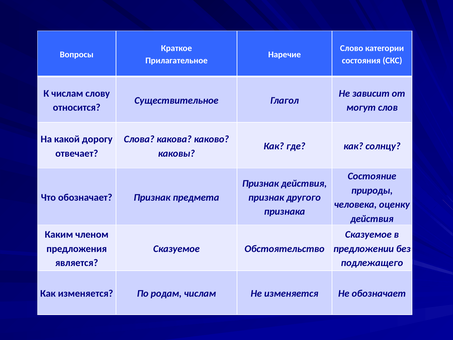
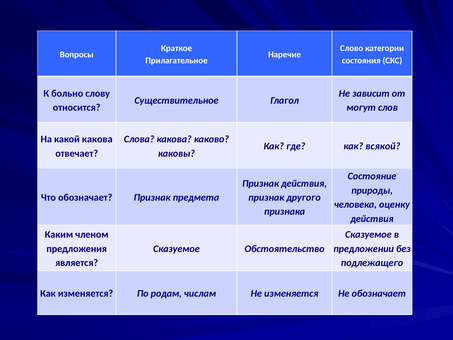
К числам: числам -> больно (67, 93)
какой дорогу: дорогу -> какова (97, 139)
солнцу: солнцу -> всякой (383, 146)
